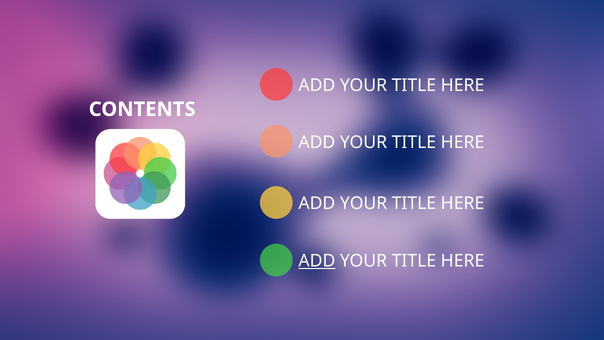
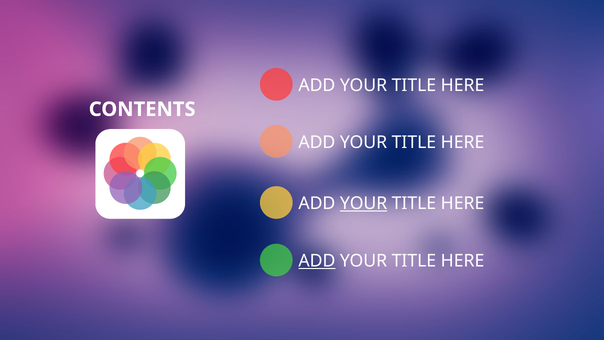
YOUR underline: none -> present (364, 203)
